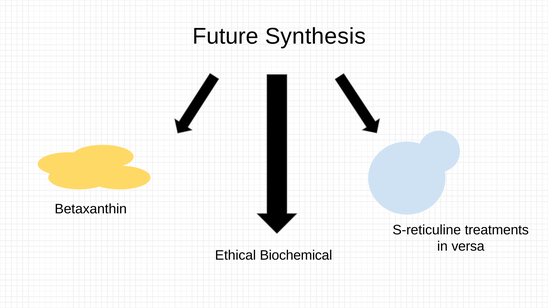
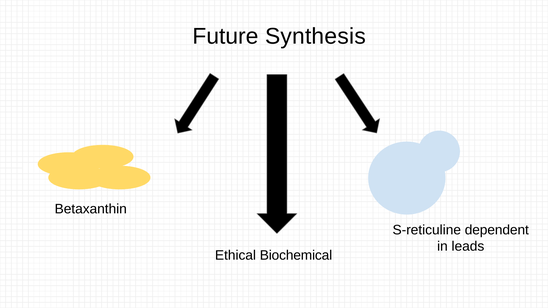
treatments: treatments -> dependent (497, 230)
versa: versa -> leads (468, 247)
